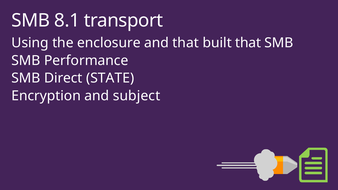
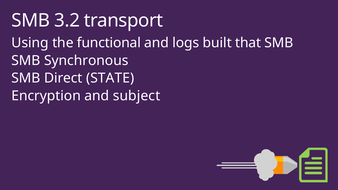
8.1: 8.1 -> 3.2 (67, 20)
enclosure: enclosure -> functional (109, 43)
and that: that -> logs (186, 43)
Performance: Performance -> Synchronous (86, 60)
